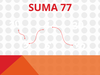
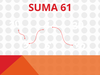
77: 77 -> 61 (66, 8)
